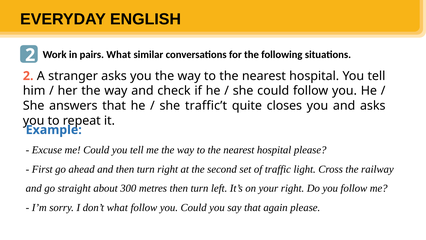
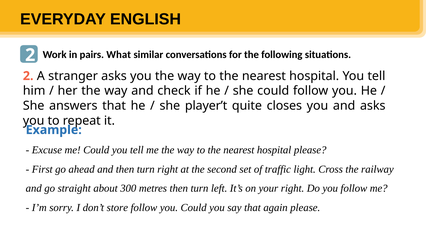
traffic’t: traffic’t -> player’t (206, 106)
don’t what: what -> store (117, 207)
